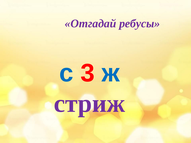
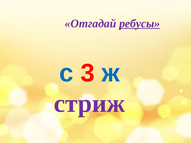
ребусы underline: none -> present (140, 24)
